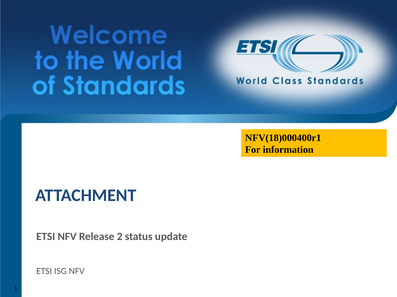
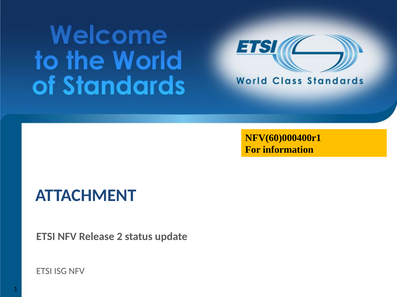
NFV(18)000400r1: NFV(18)000400r1 -> NFV(60)000400r1 (283, 138)
